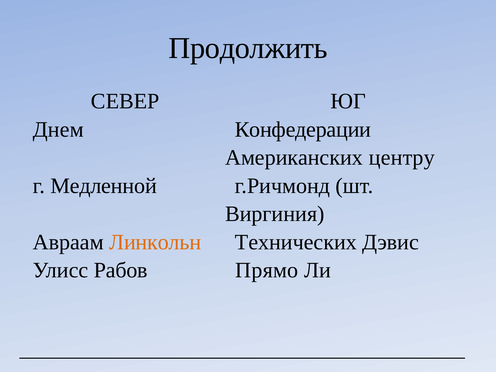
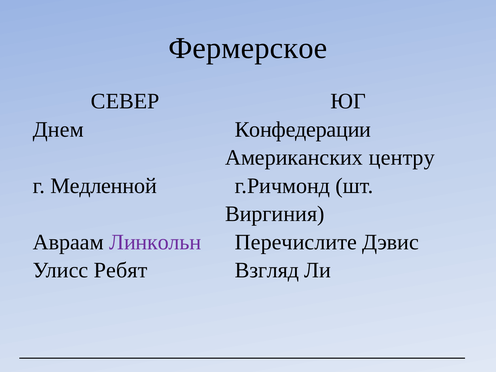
Продолжить: Продолжить -> Фермерское (248, 48)
Линкольн colour: orange -> purple (155, 242)
Технических: Технических -> Перечислите (296, 242)
Рабов: Рабов -> Ребят (121, 270)
Прямо: Прямо -> Взгляд (267, 270)
